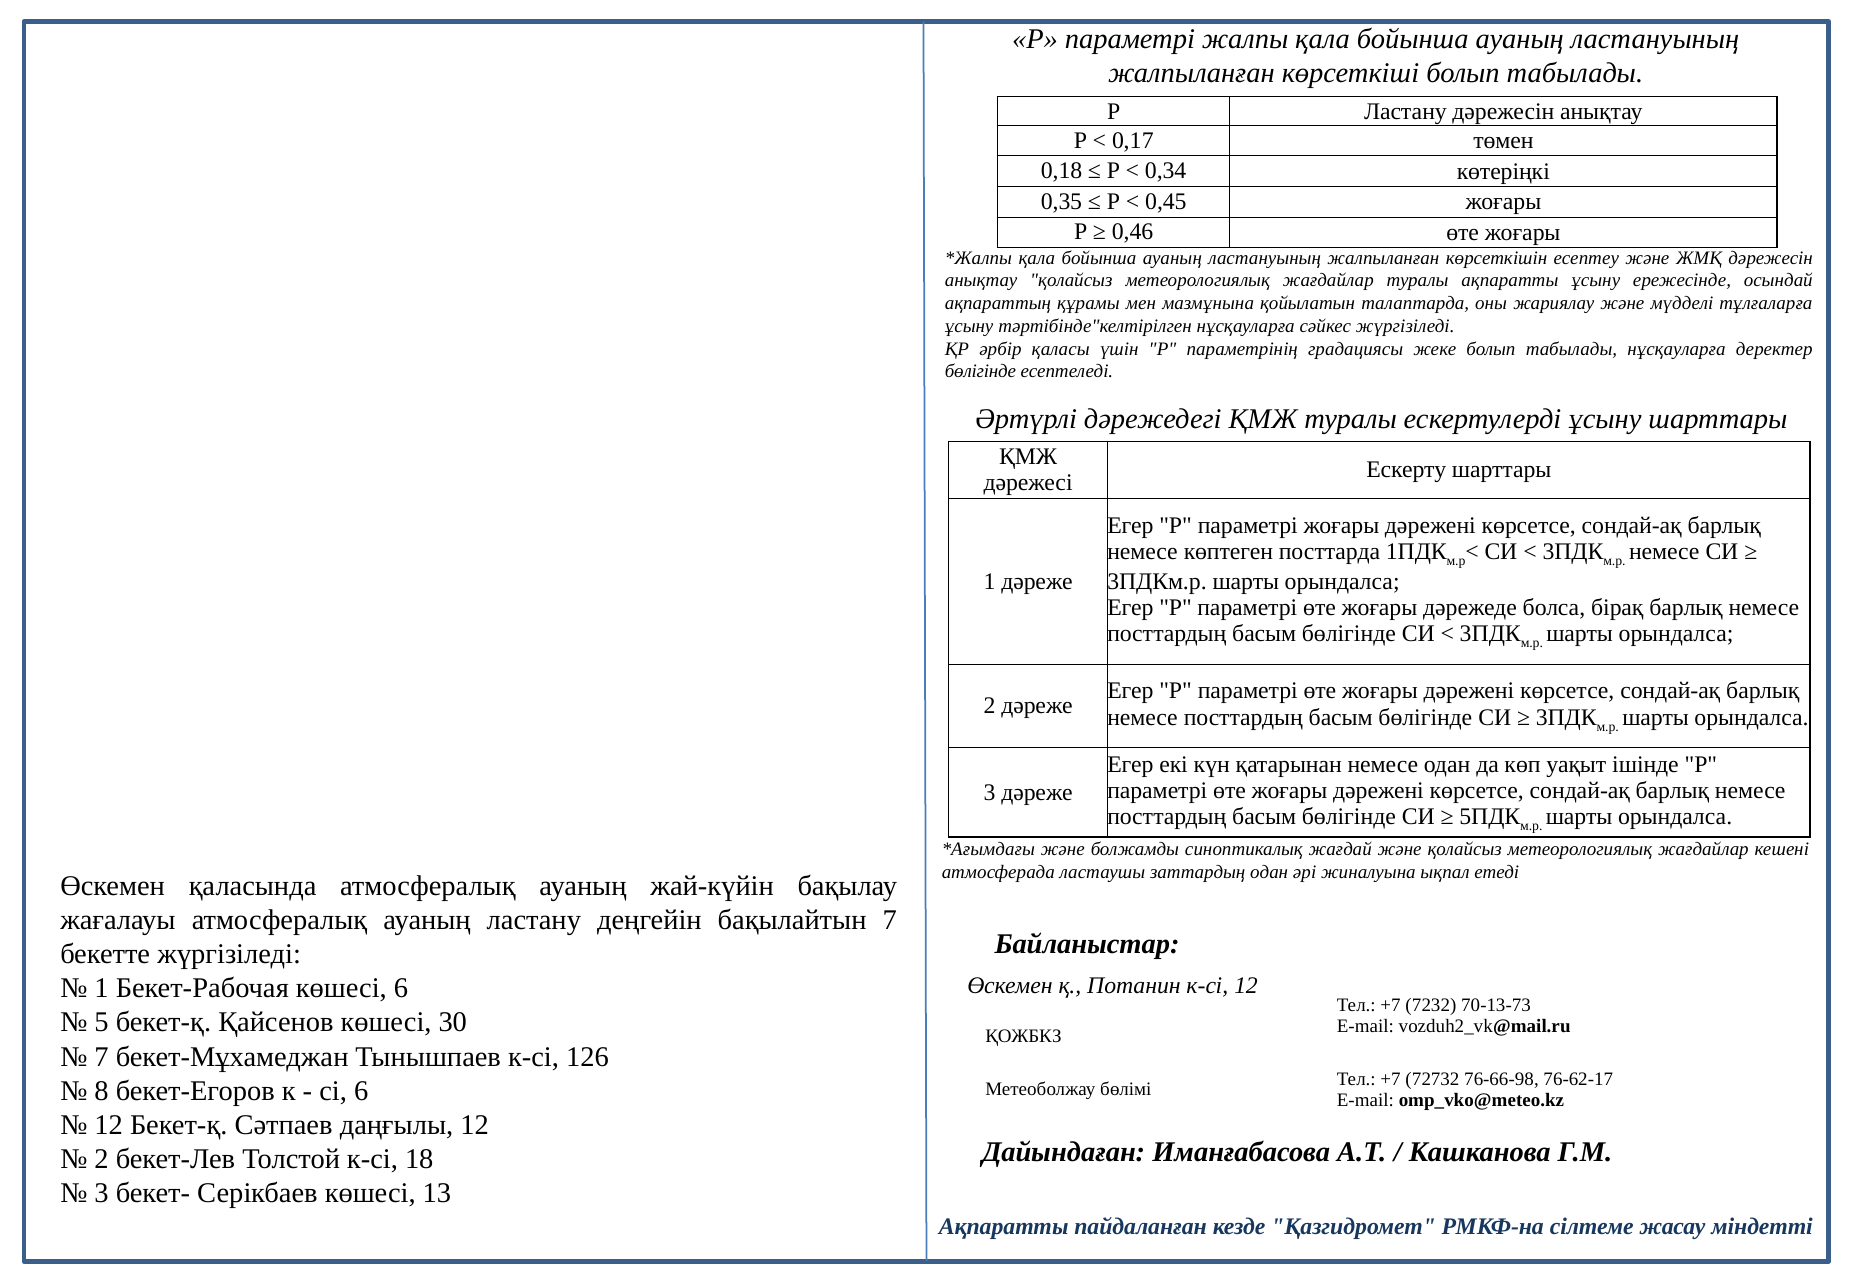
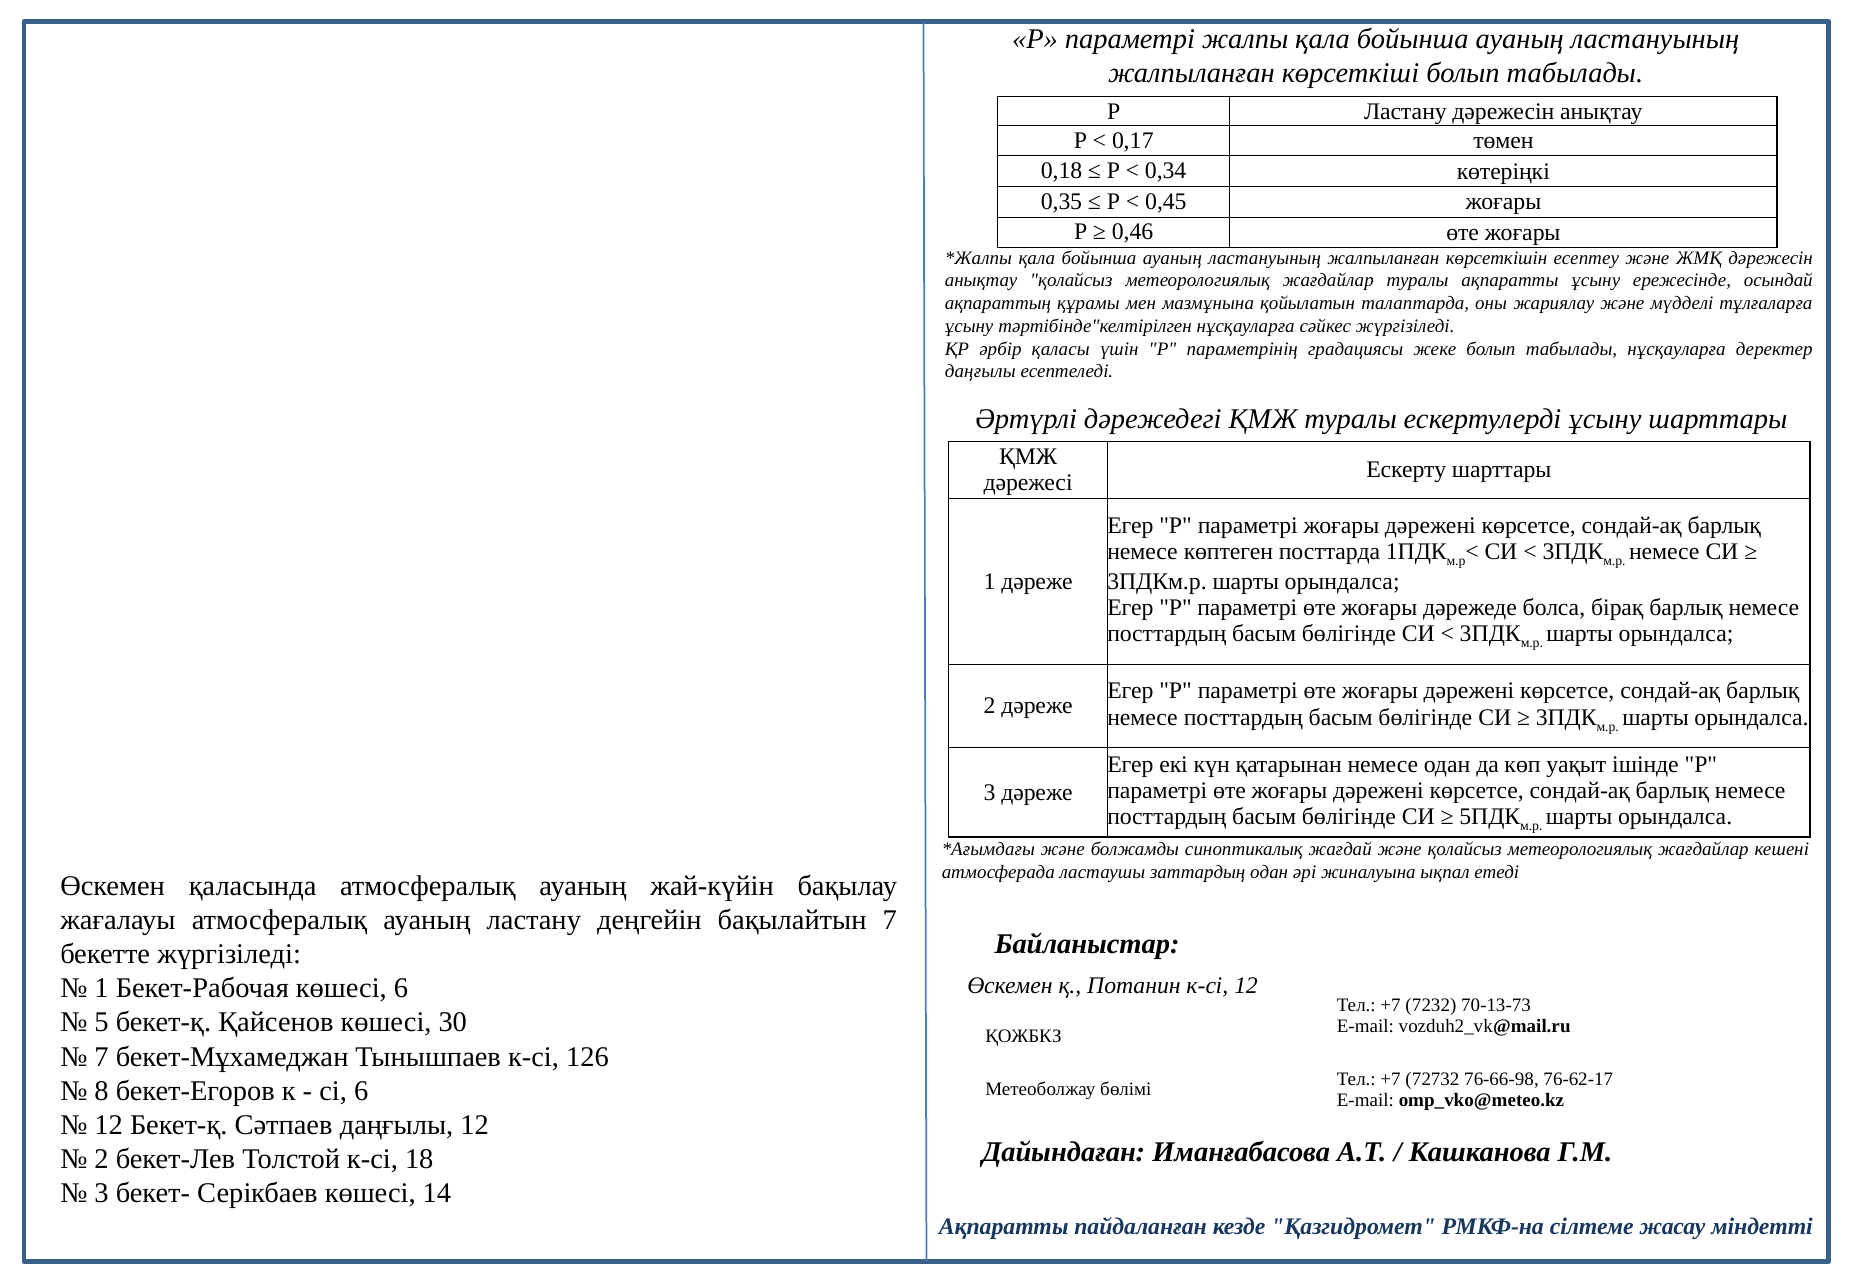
бөлігінде: бөлігінде -> даңғылы (980, 372)
13: 13 -> 14 (437, 1193)
